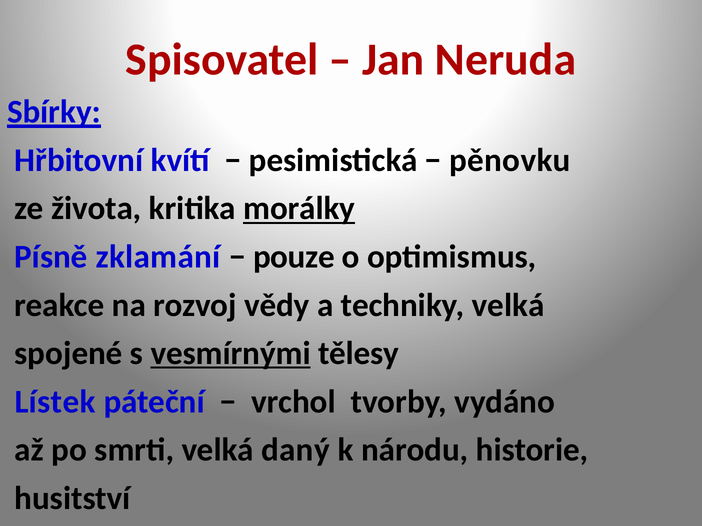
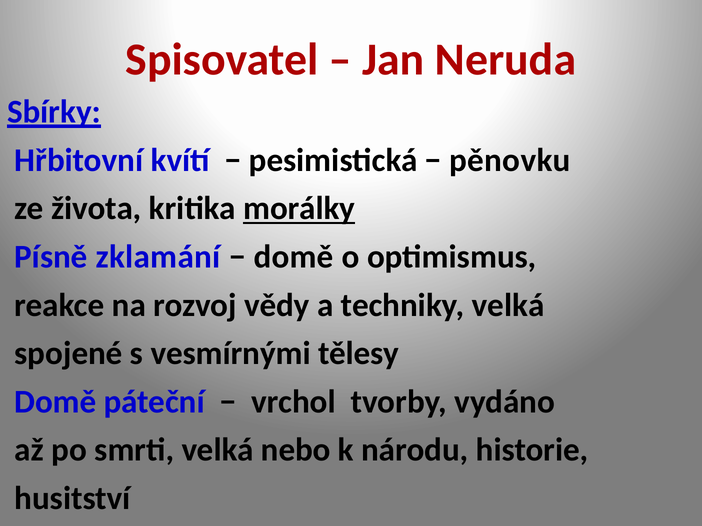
pouze: pouze -> domě (294, 257)
vesmírnými underline: present -> none (231, 354)
Lístek: Lístek -> Domě (55, 402)
daný: daný -> nebo (296, 450)
